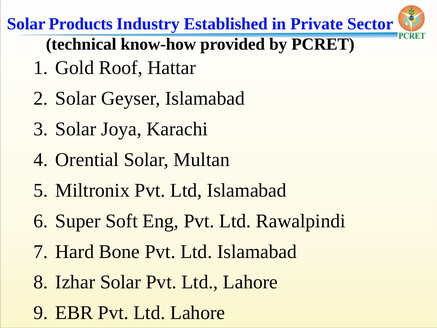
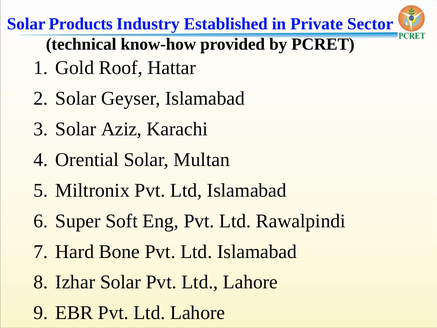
Joya: Joya -> Aziz (121, 129)
